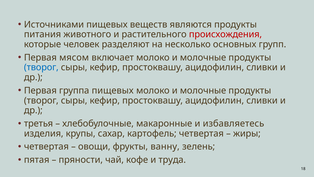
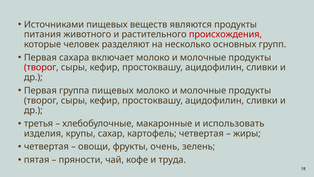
мясом: мясом -> сахара (74, 57)
творог colour: blue -> red (41, 67)
избавляетесь: избавляетесь -> использовать (233, 123)
ванну: ванну -> очень (165, 146)
